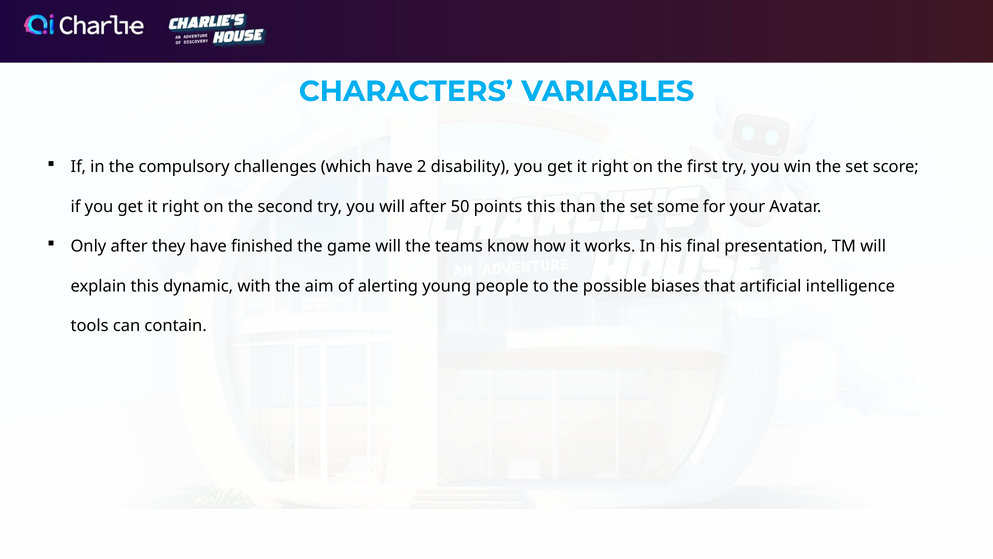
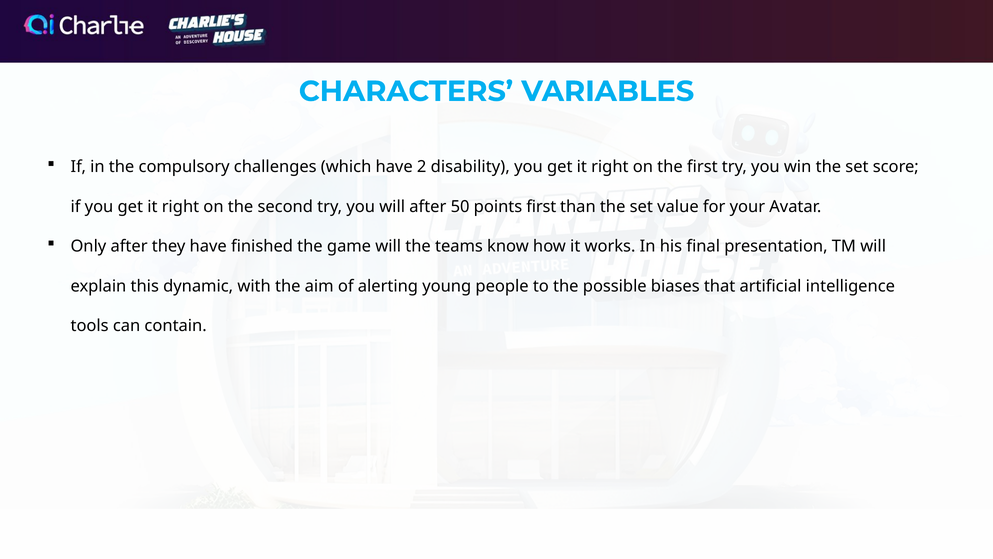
points this: this -> first (541, 206)
some: some -> value (678, 206)
